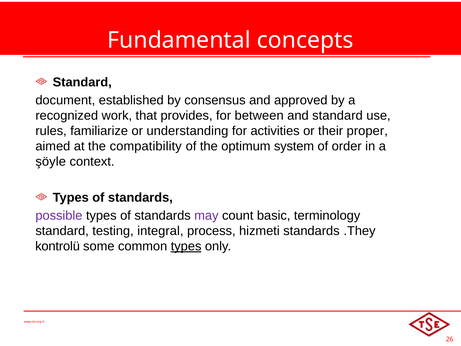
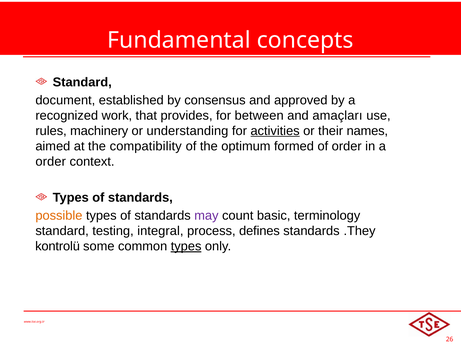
and standard: standard -> amaçları (337, 115)
familiarize: familiarize -> machinery (99, 131)
activities underline: none -> present (275, 131)
proper: proper -> names (367, 131)
system: system -> formed (294, 146)
şöyle: şöyle -> order (51, 162)
possible colour: purple -> orange (59, 215)
hizmeti: hizmeti -> defines (259, 231)
